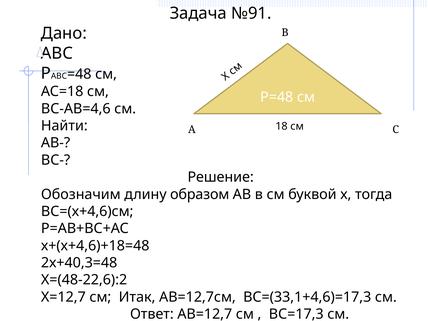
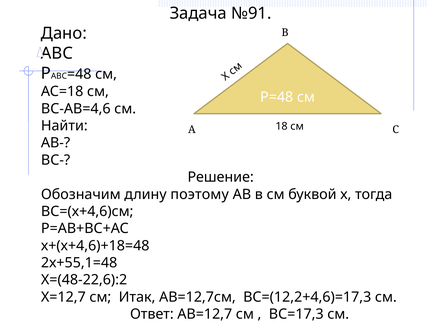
образом: образом -> поэтому (200, 194)
2х+40,3=48: 2х+40,3=48 -> 2х+55,1=48 (79, 263)
ВС=(33,1+4,6)=17,3: ВС=(33,1+4,6)=17,3 -> ВС=(12,2+4,6)=17,3 (307, 297)
